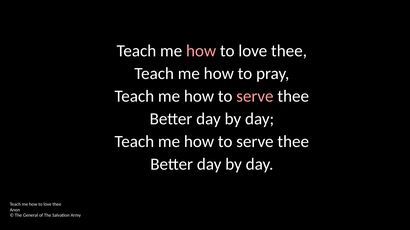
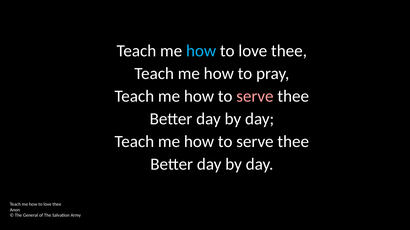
how colour: pink -> light blue (201, 51)
